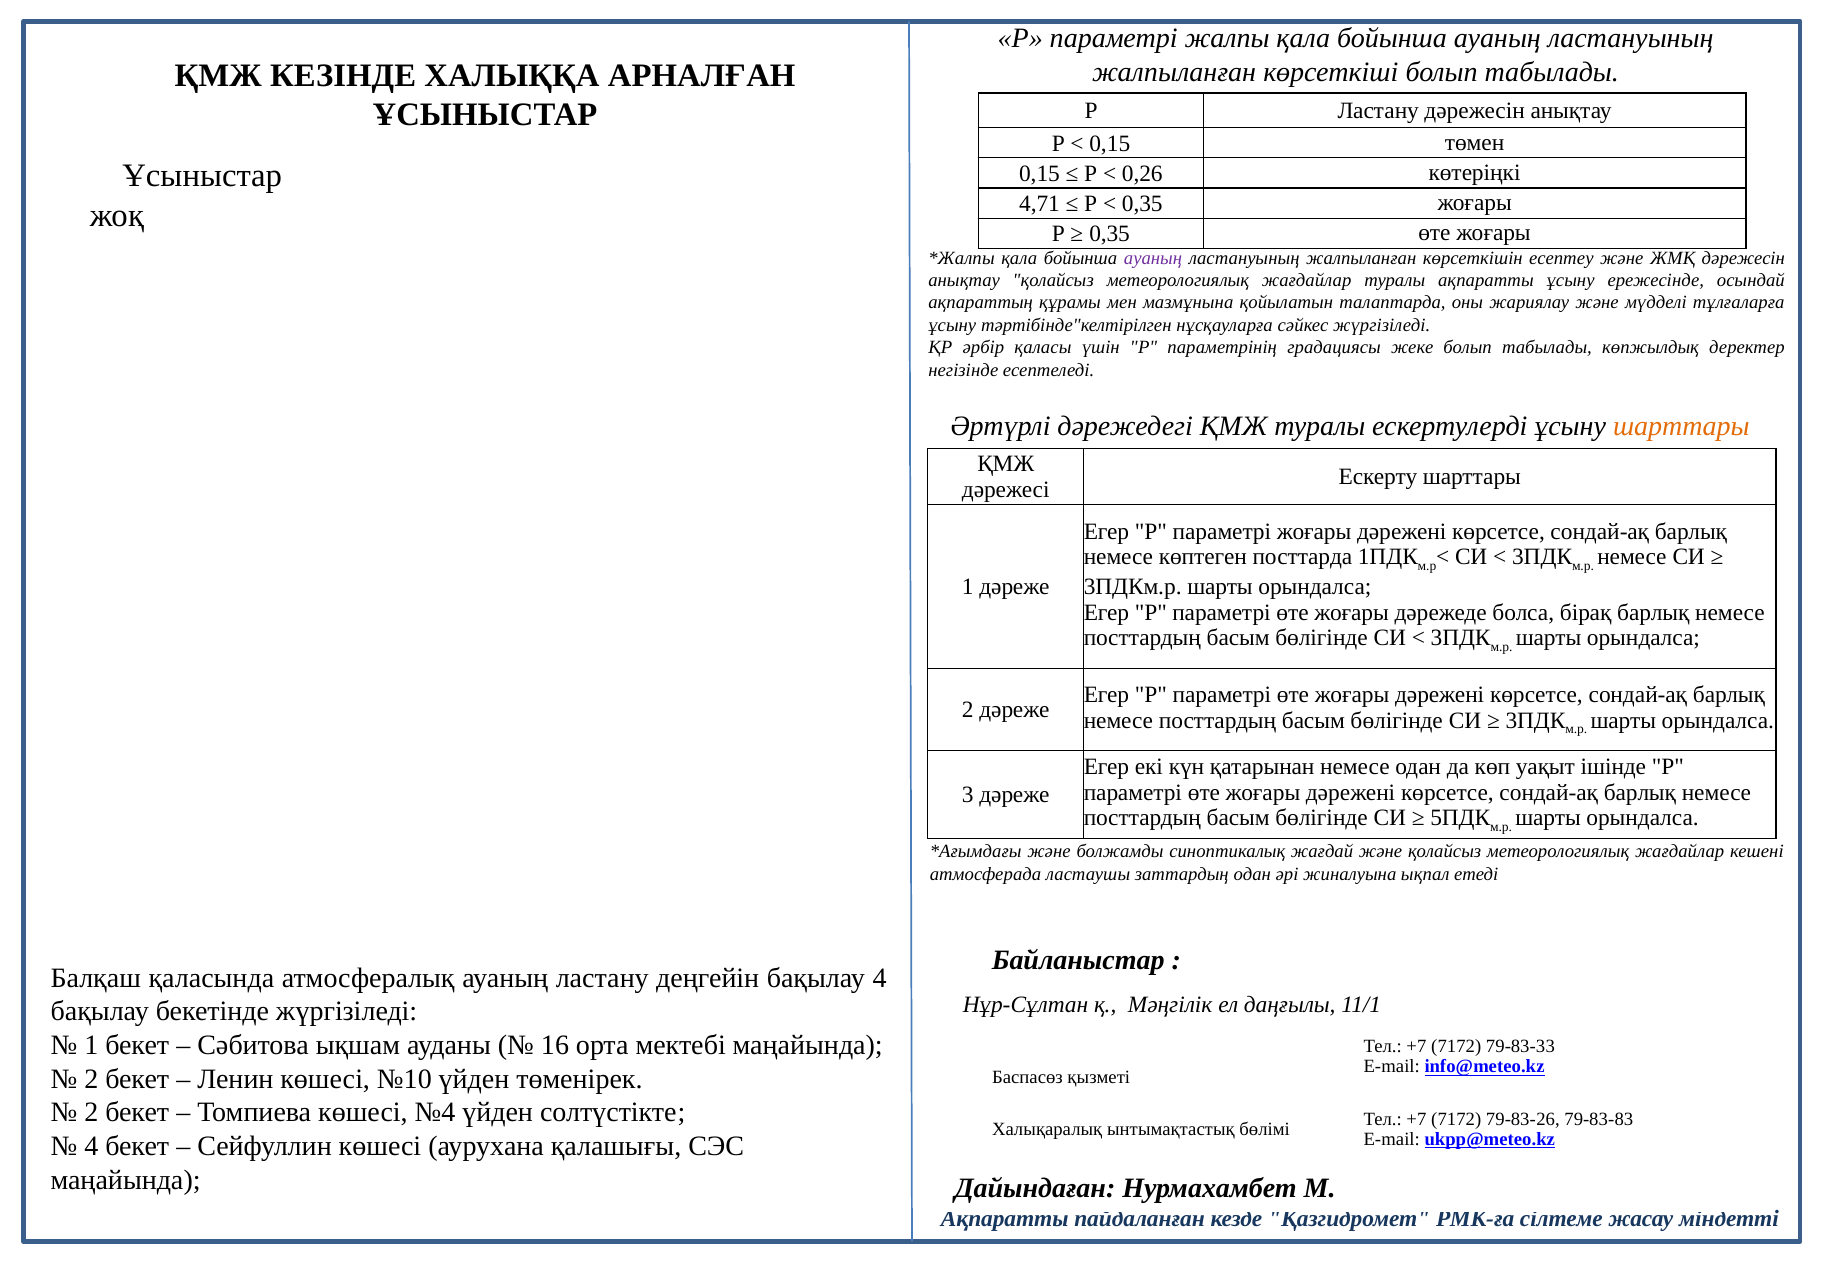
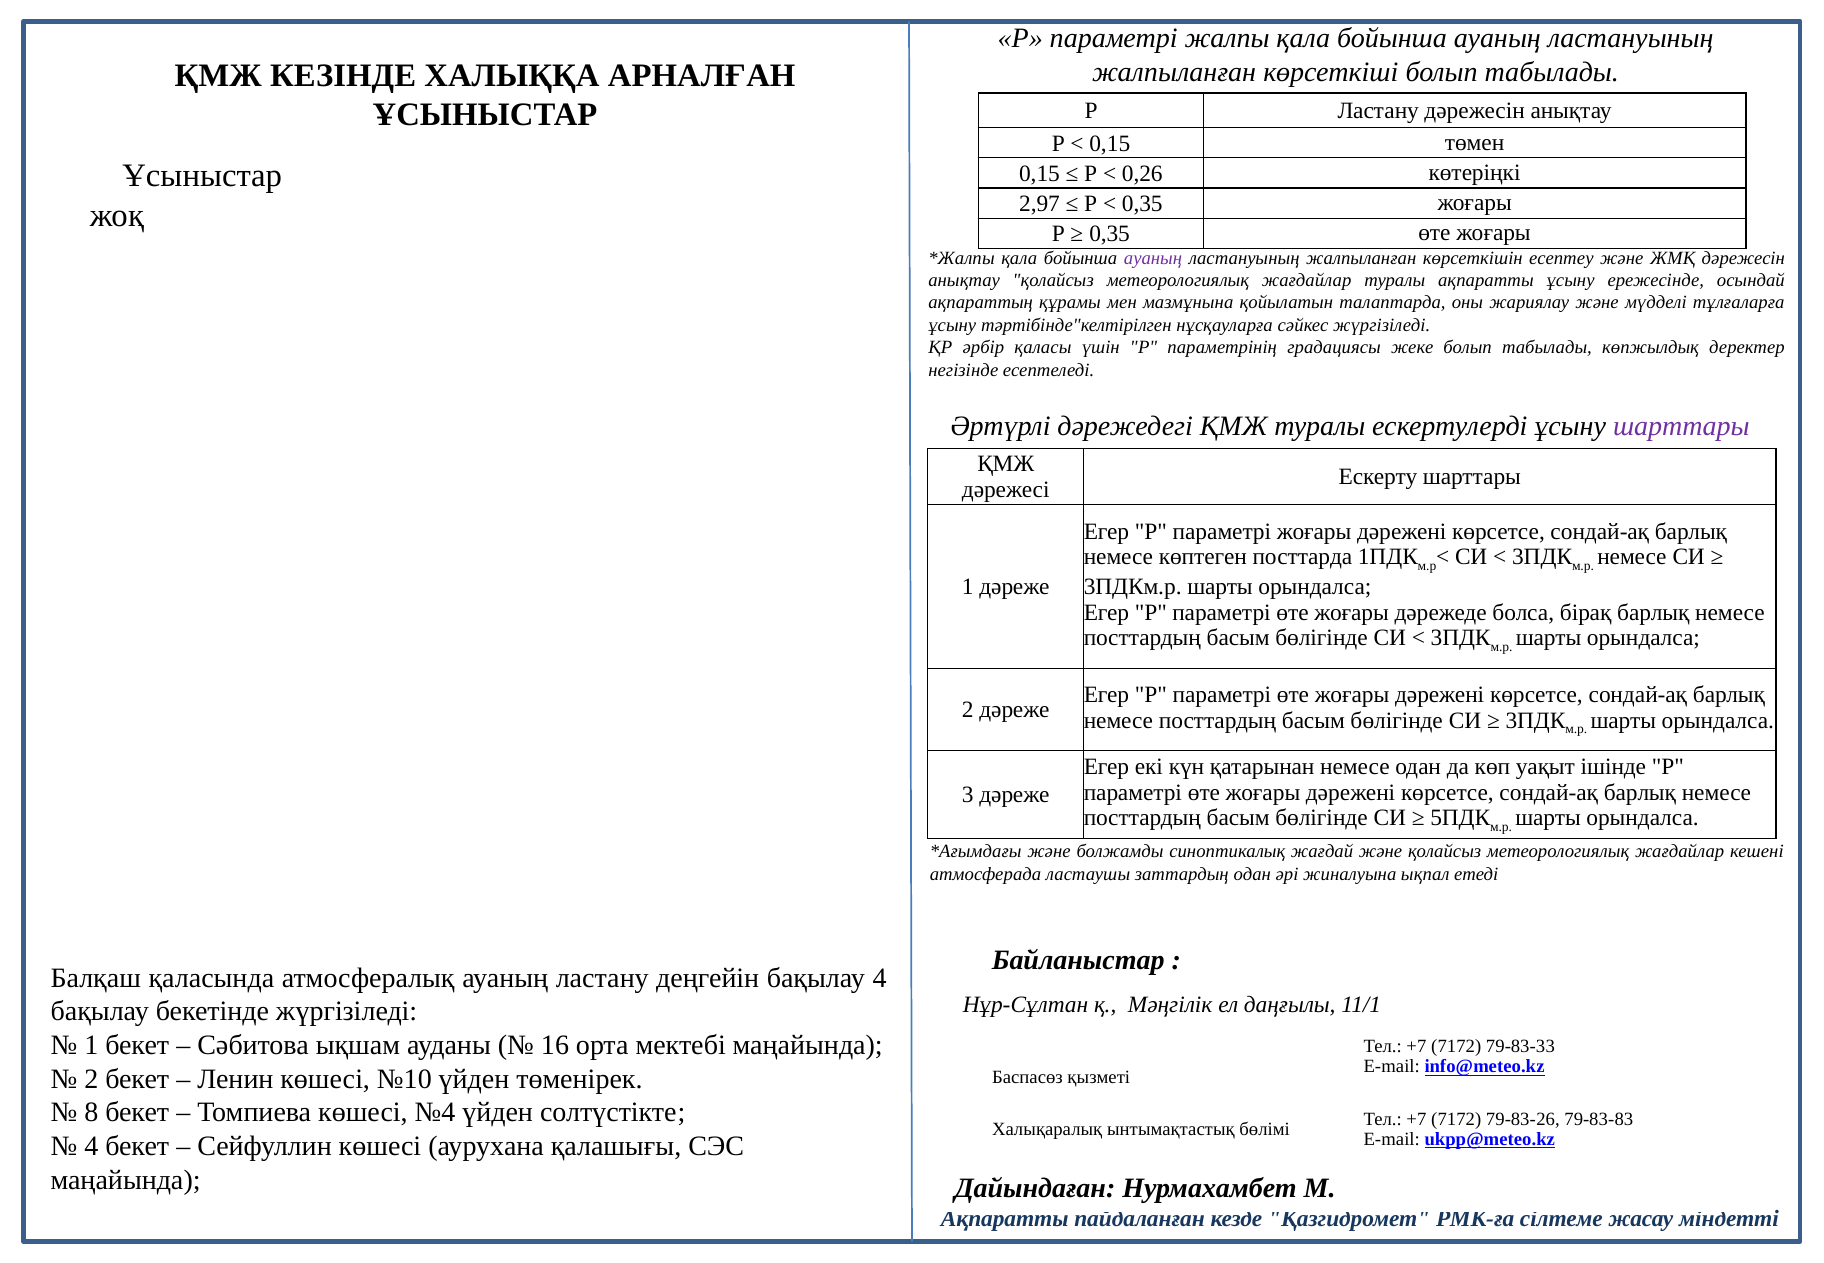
4,71: 4,71 -> 2,97 (1039, 204)
шарттары colour: orange -> purple (1681, 426)
2: 2 -> 8 (91, 1112)
